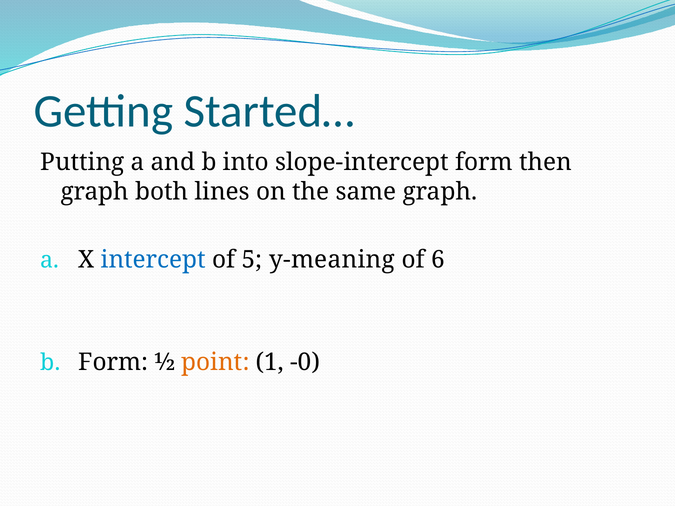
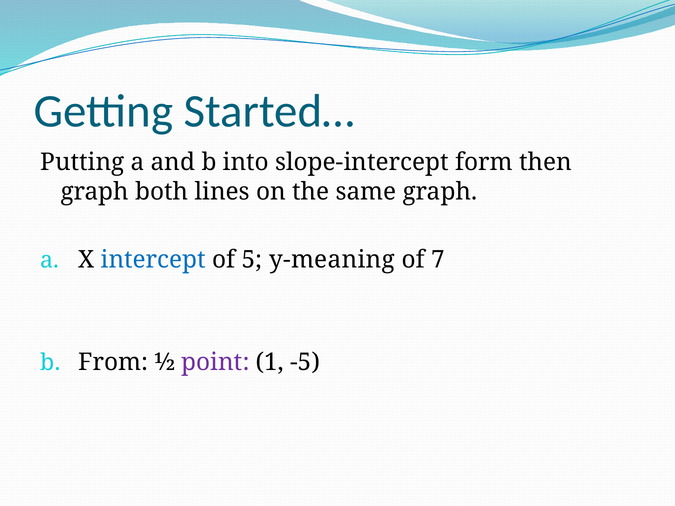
6: 6 -> 7 (438, 260)
b Form: Form -> From (113, 362)
point colour: orange -> purple (215, 362)
-0: -0 -> -5 (305, 362)
